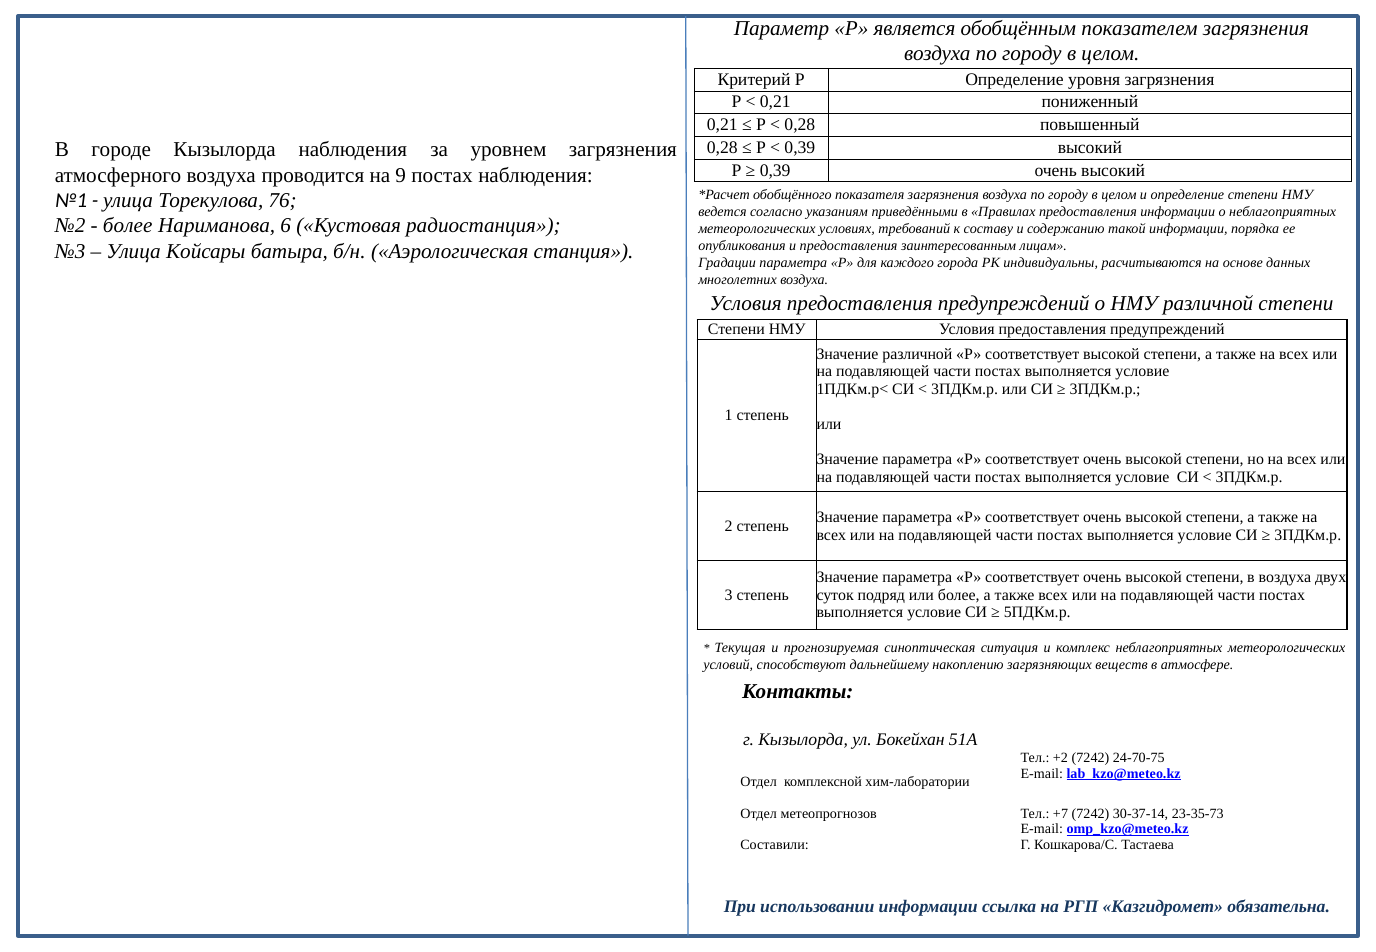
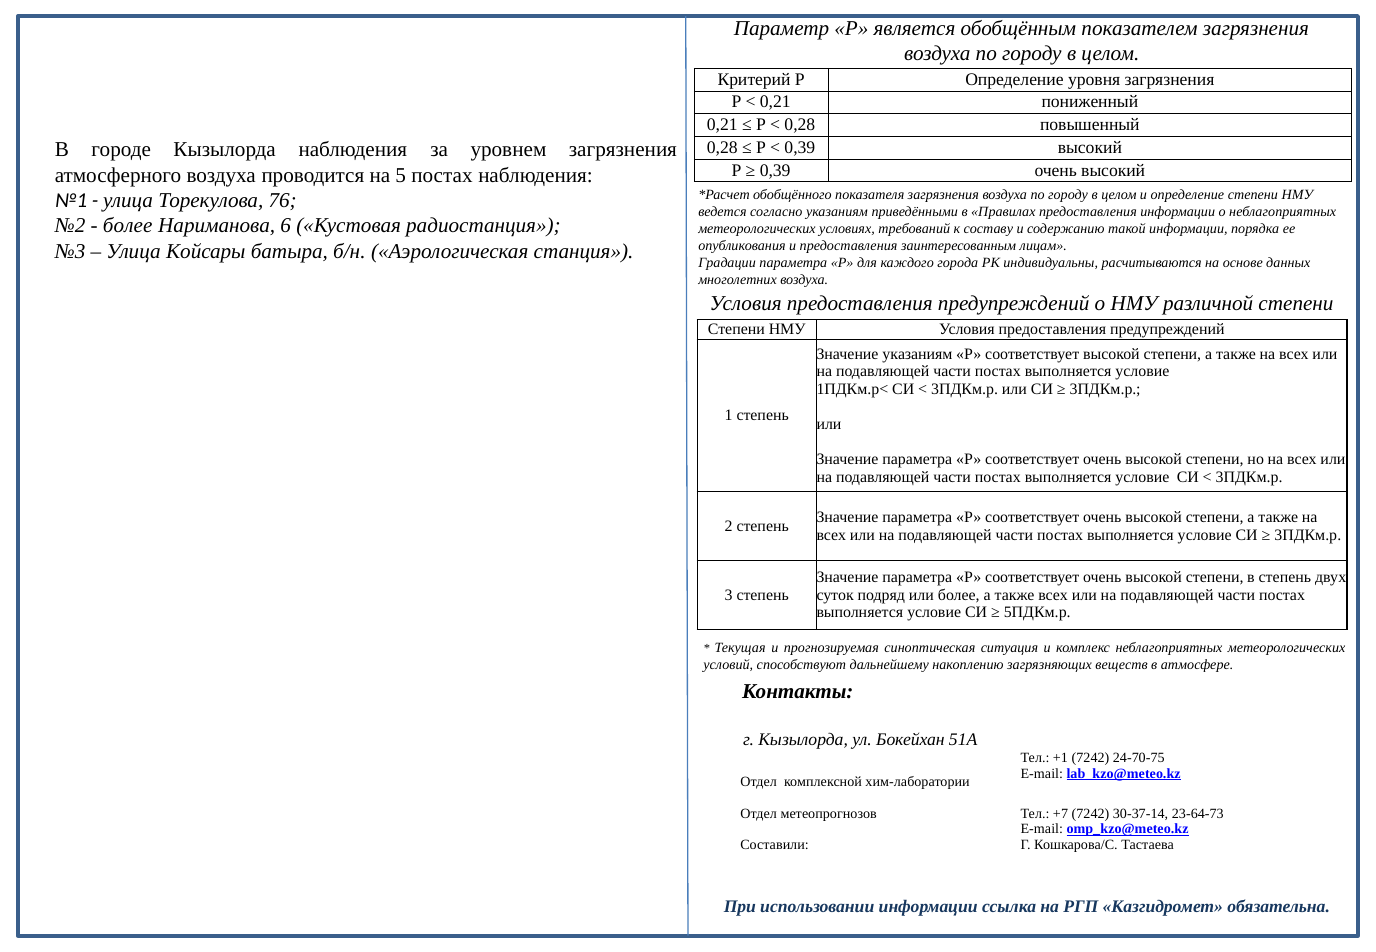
9: 9 -> 5 (401, 175)
Значение различной: различной -> указаниям (917, 354)
в воздуха: воздуха -> степень (1285, 578)
+2: +2 -> +1 (1061, 758)
23-35-73: 23-35-73 -> 23-64-73 (1198, 814)
